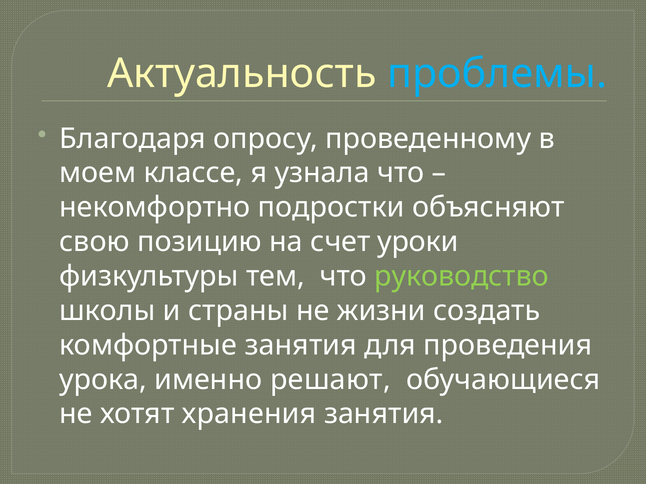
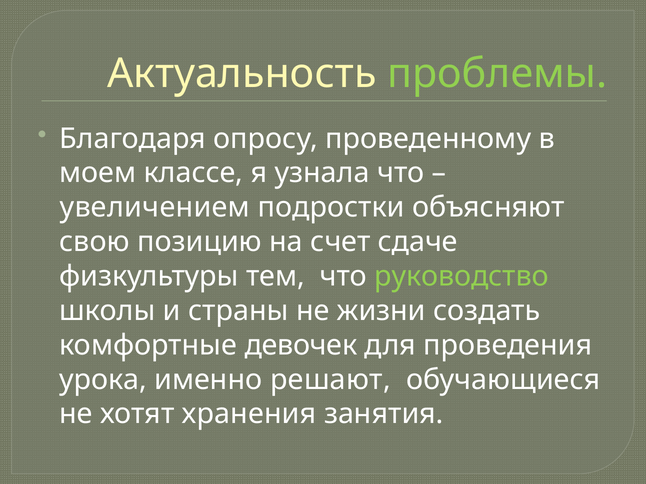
проблемы colour: light blue -> light green (497, 74)
некомфортно: некомфортно -> увеличением (155, 208)
уроки: уроки -> сдаче (418, 242)
комфортные занятия: занятия -> девочек (301, 345)
